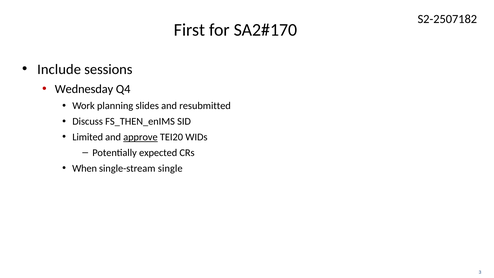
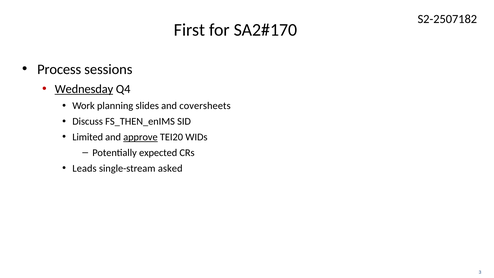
Include: Include -> Process (59, 69)
Wednesday underline: none -> present (84, 89)
resubmitted: resubmitted -> coversheets (205, 106)
When: When -> Leads (84, 168)
single: single -> asked (170, 168)
